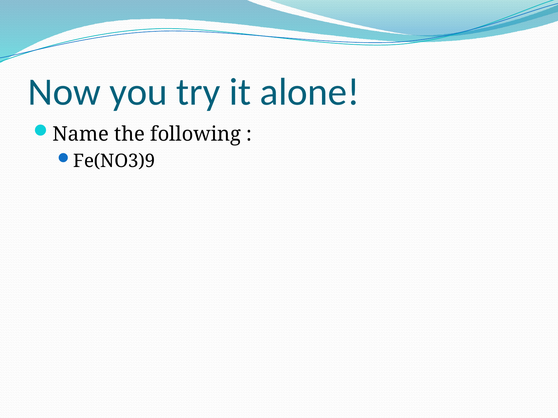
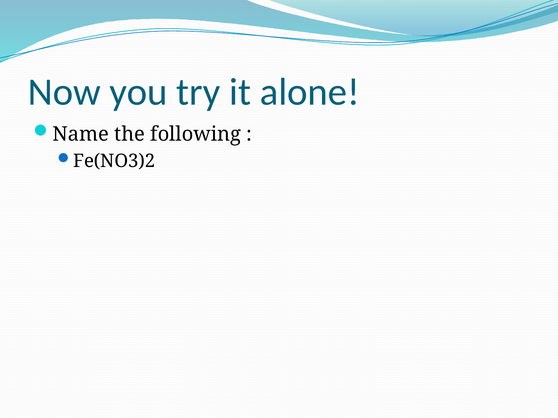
Fe(NO3)9: Fe(NO3)9 -> Fe(NO3)2 (114, 161)
